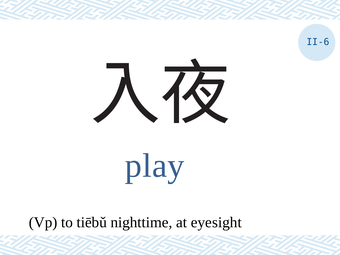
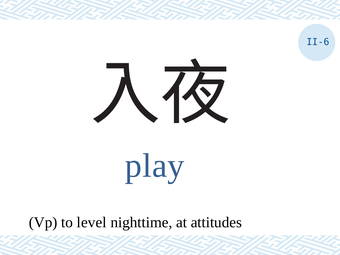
tiēbǔ: tiēbǔ -> level (92, 222)
eyesight: eyesight -> attitudes (216, 222)
